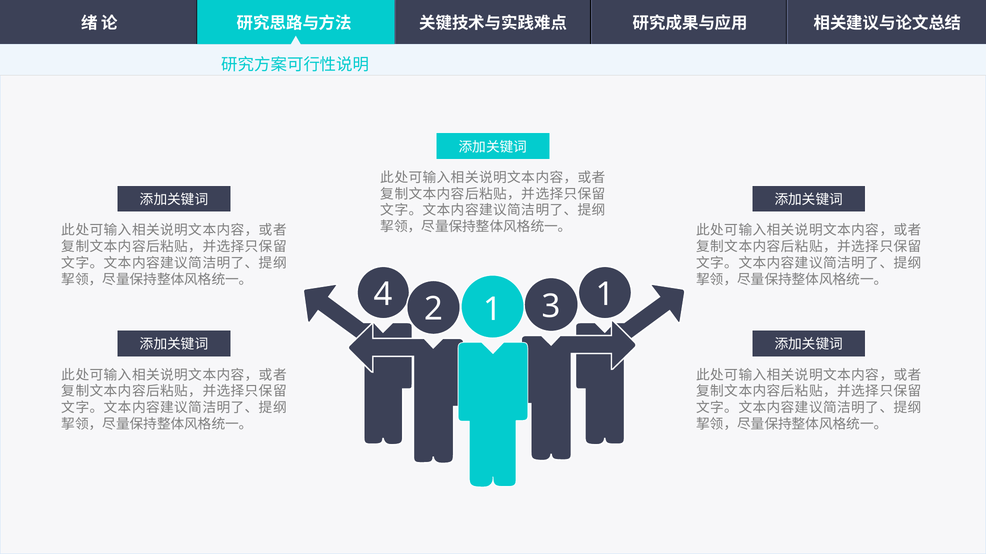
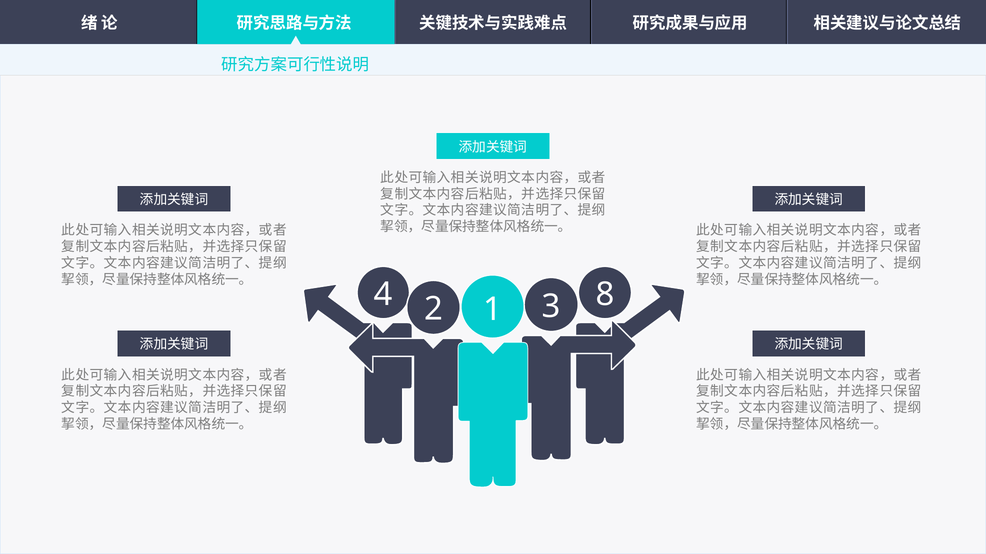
4 1: 1 -> 8 (605, 295)
